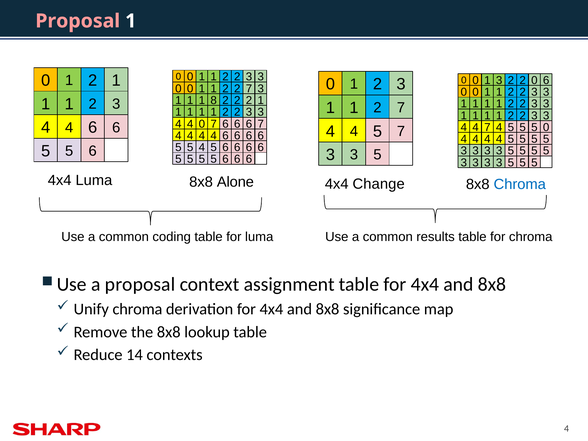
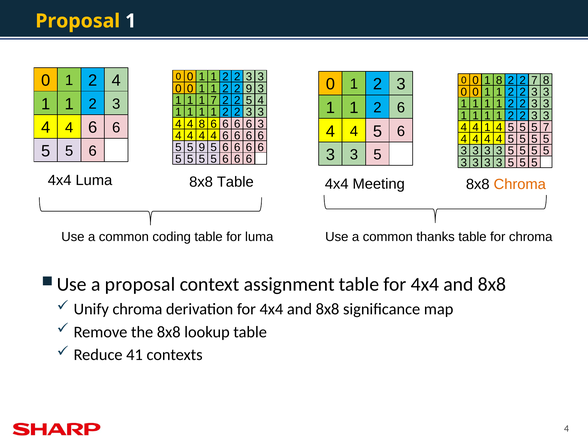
Proposal colour: pink -> yellow (78, 21)
1: 1 -> 4 (116, 81)
0 3: 3 -> 8 (499, 80)
2 0: 0 -> 7 (534, 80)
6: 6 -> 8 (546, 80)
7: 7 -> 9 (249, 89)
1 8: 8 -> 7 (214, 100)
2 2: 2 -> 5 (249, 100)
1: 1 -> 4 (261, 100)
7: 7 -> 6 (401, 108)
4 0: 0 -> 8 (202, 124)
7: 7 -> 6 (214, 124)
6 7: 7 -> 3 (261, 124)
7: 7 -> 1 (487, 127)
0: 0 -> 7 (546, 127)
7: 7 -> 6 (401, 131)
5 4: 4 -> 9 (202, 147)
8x8 Alone: Alone -> Table (235, 182)
Change: Change -> Meeting (379, 184)
Chroma colour: blue -> orange (520, 184)
results: results -> thanks (436, 237)
14: 14 -> 41 (135, 355)
